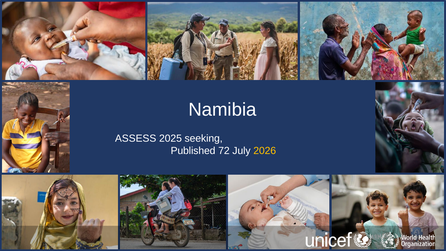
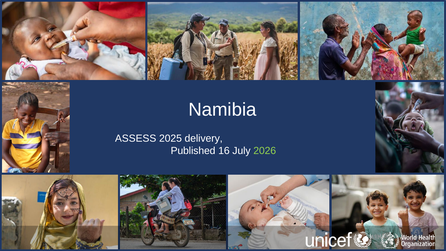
seeking: seeking -> delivery (204, 138)
72: 72 -> 16 (224, 151)
2026 colour: yellow -> light green (265, 151)
